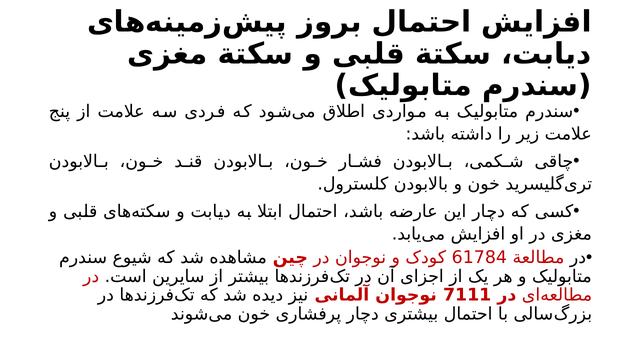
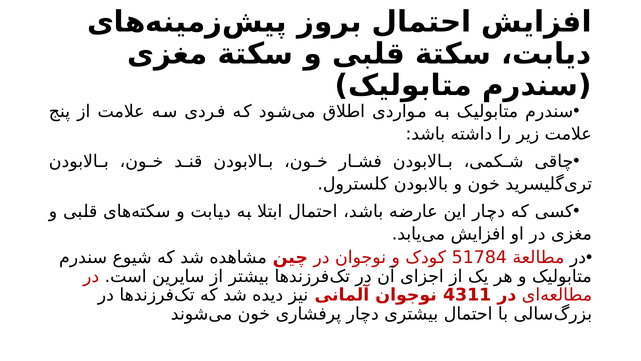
61784: 61784 -> 51784 (479, 257)
7111: 7111 -> 4311 (467, 295)
